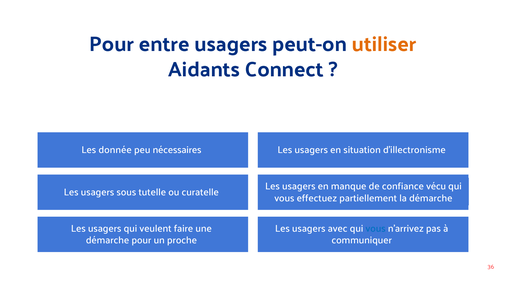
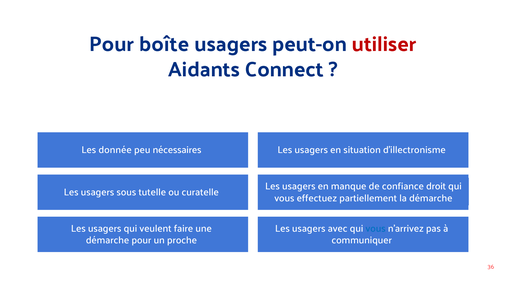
entre: entre -> boîte (164, 44)
utiliser colour: orange -> red (384, 44)
vécu: vécu -> droit (436, 187)
